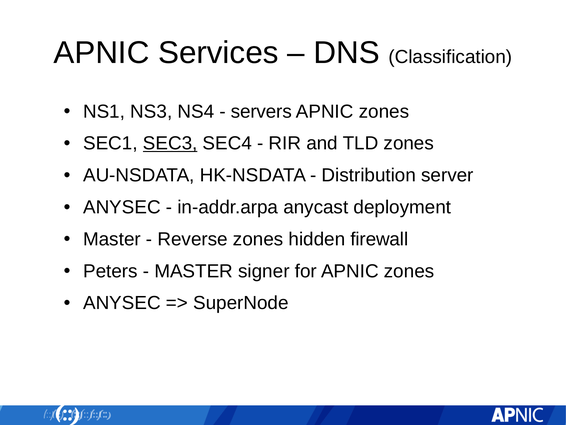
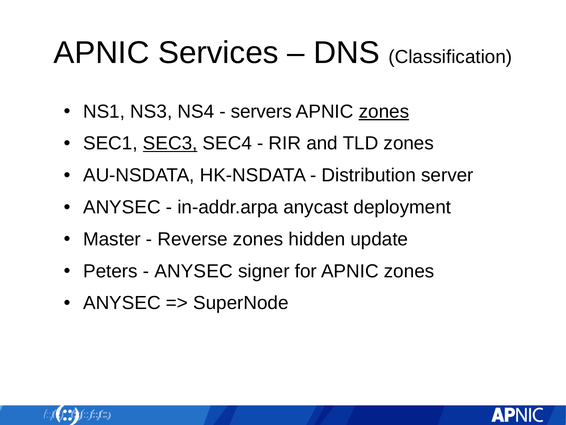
zones underline: none -> present (384, 111)
firewall: firewall -> update (379, 239)
MASTER: MASTER -> ANYSEC (194, 271)
